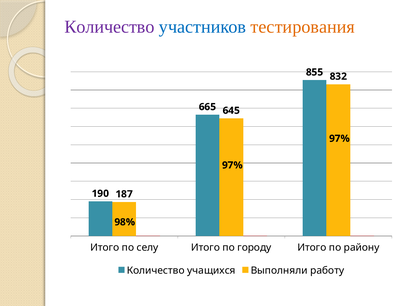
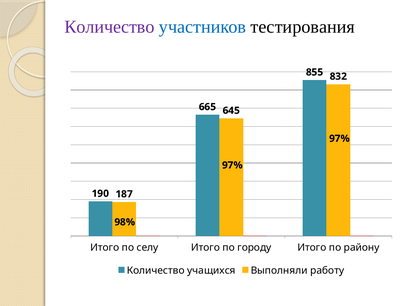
тестирования colour: orange -> black (303, 27)
